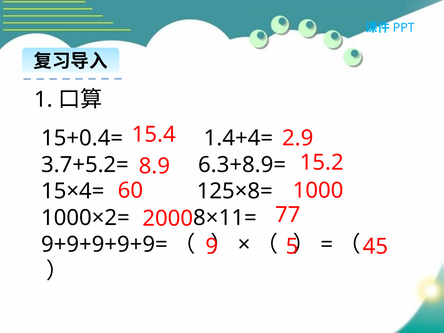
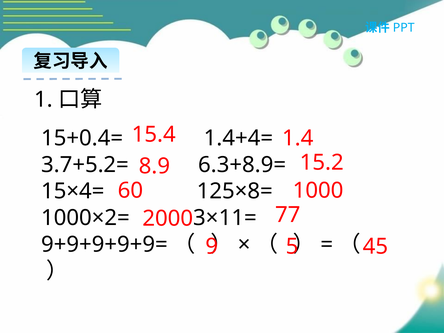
2.9: 2.9 -> 1.4 (298, 138)
8×11=: 8×11= -> 3×11= (225, 218)
